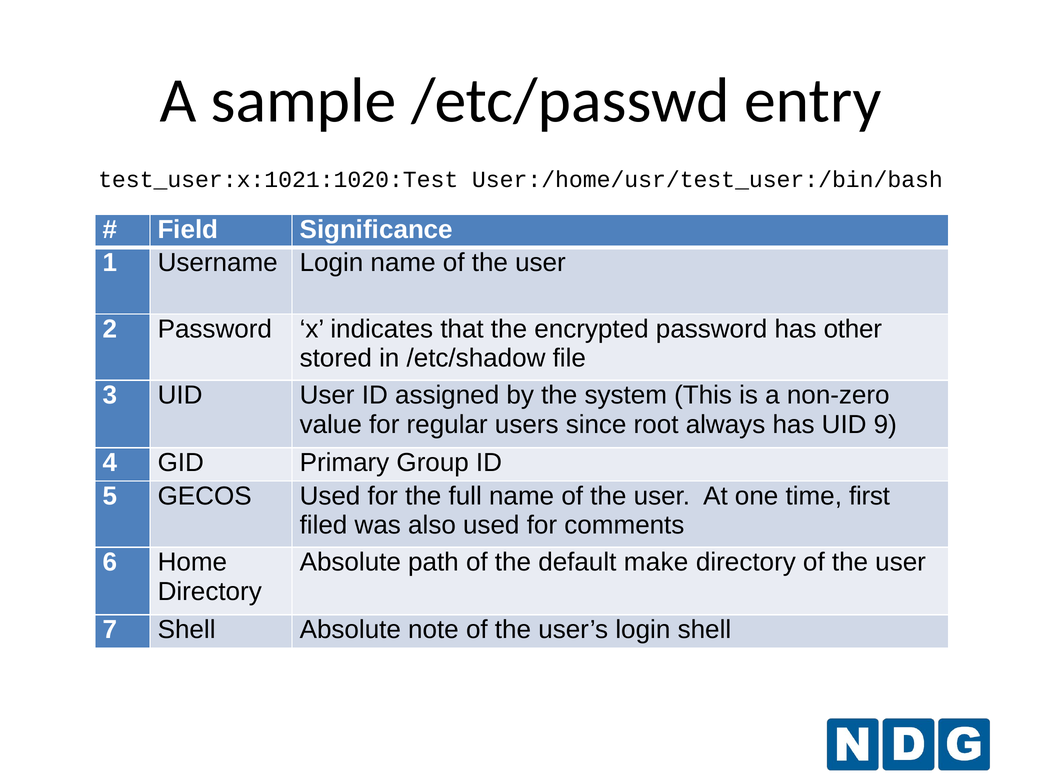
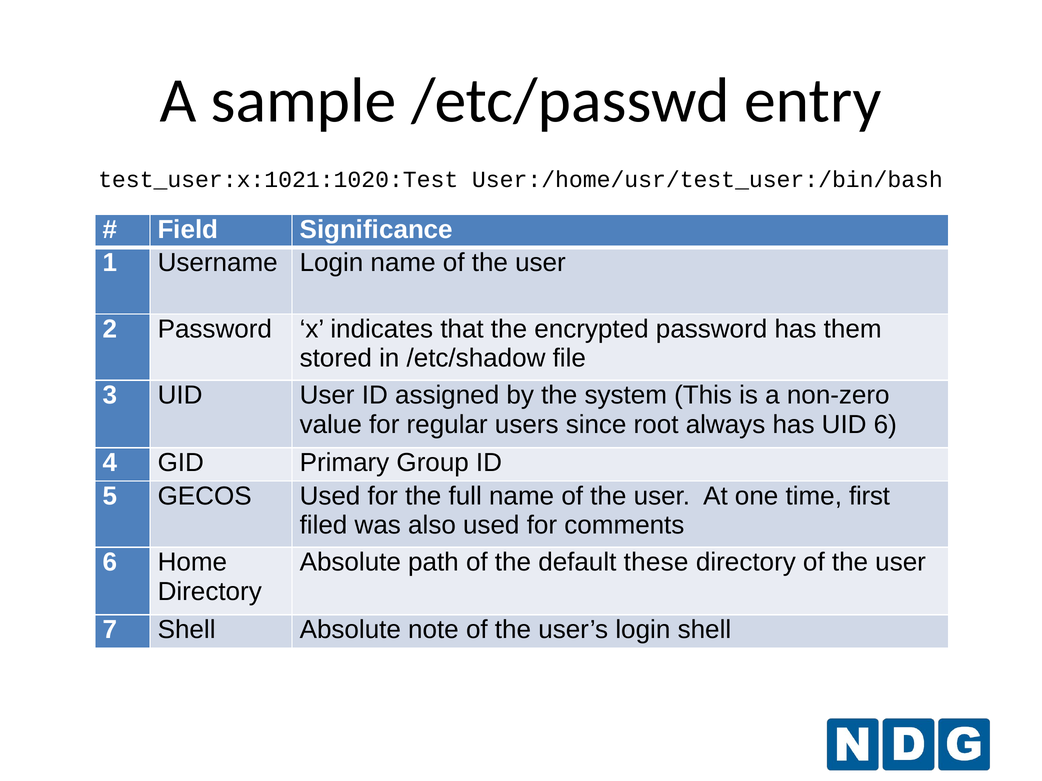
other: other -> them (853, 329)
UID 9: 9 -> 6 (885, 425)
make: make -> these (656, 563)
